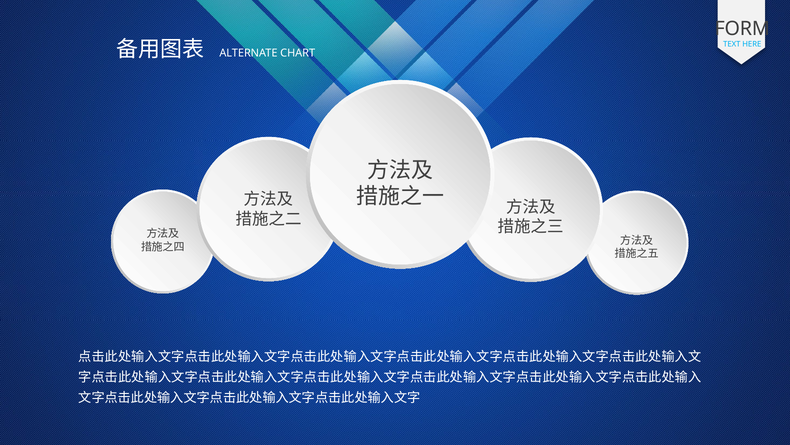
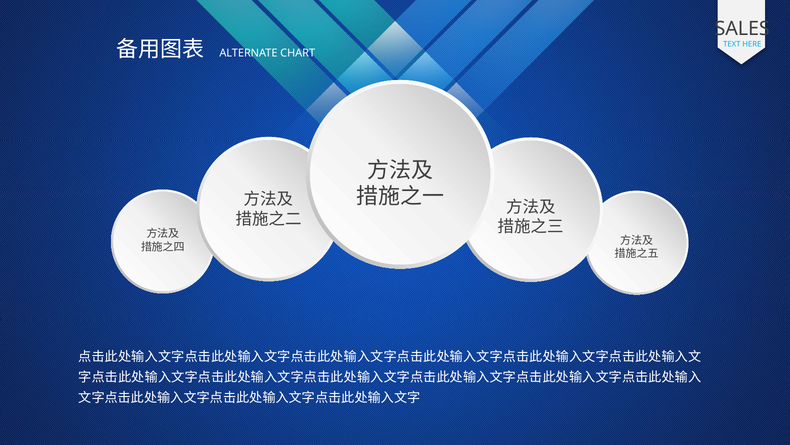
FORM: FORM -> SALES (742, 29)
